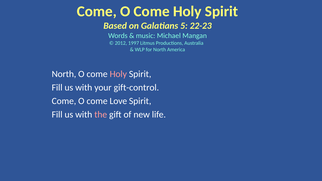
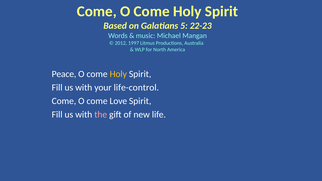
North: North -> Peace (64, 74)
Holy colour: pink -> yellow (118, 74)
gift-control: gift-control -> life-control (136, 88)
